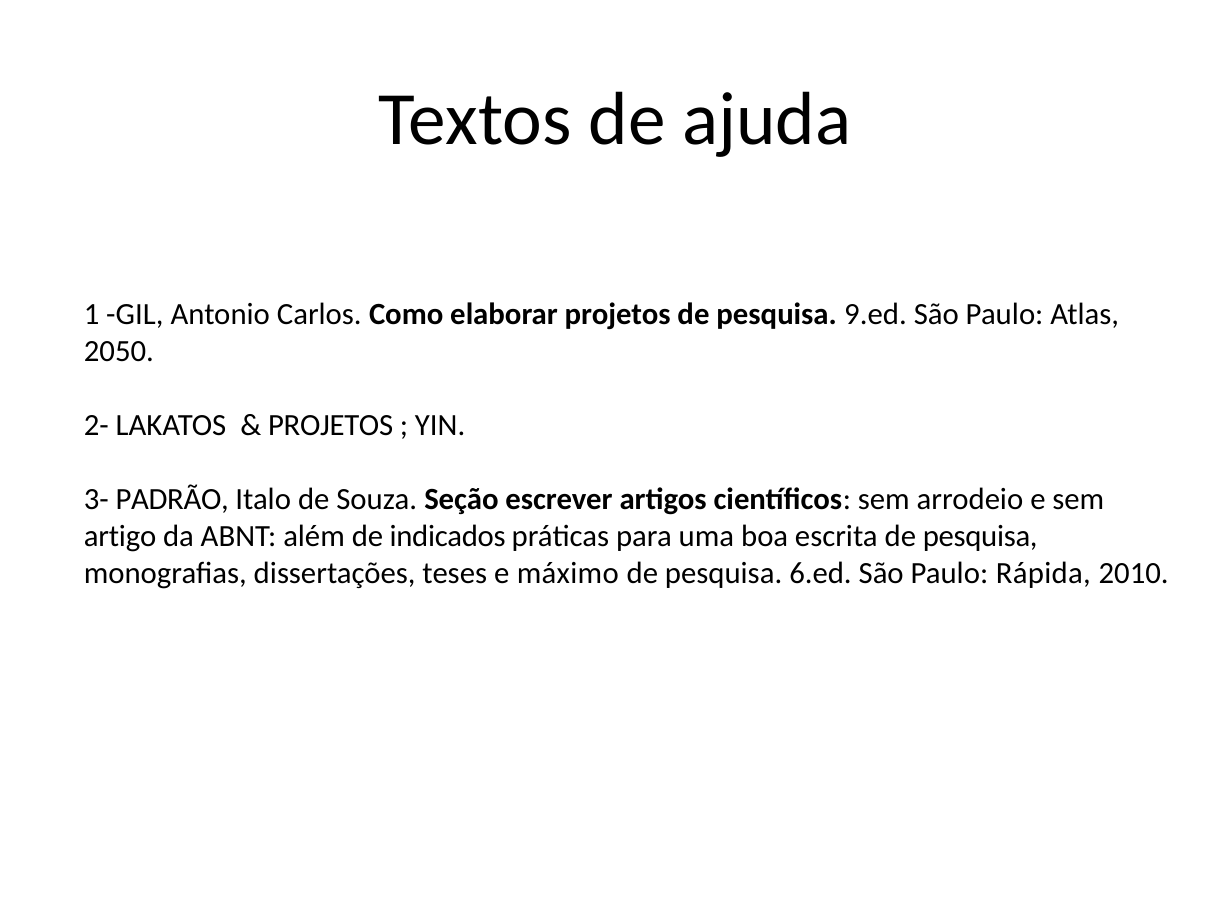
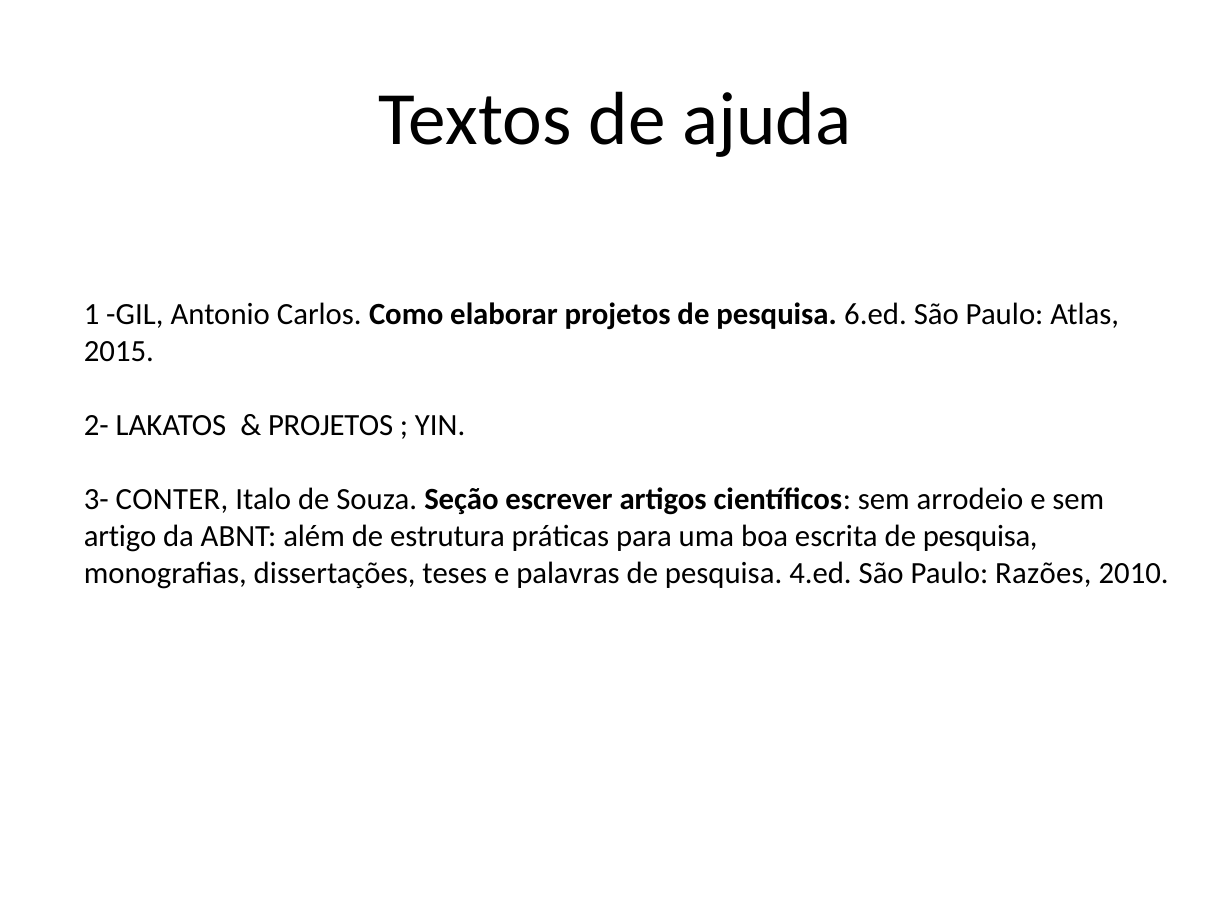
9.ed: 9.ed -> 6.ed (876, 314)
2050: 2050 -> 2015 (119, 351)
PADRÃO: PADRÃO -> CONTER (172, 499)
indicados: indicados -> estrutura (448, 536)
máximo: máximo -> palavras (568, 573)
6.ed: 6.ed -> 4.ed (821, 573)
Rápida: Rápida -> Razões (1043, 573)
